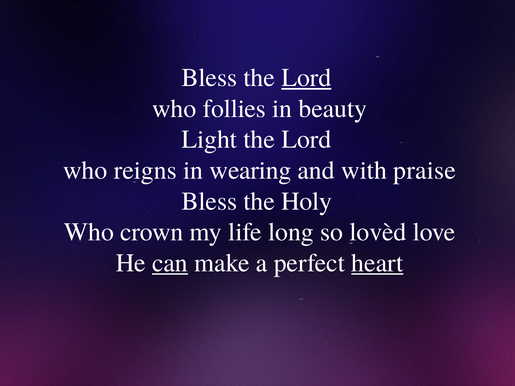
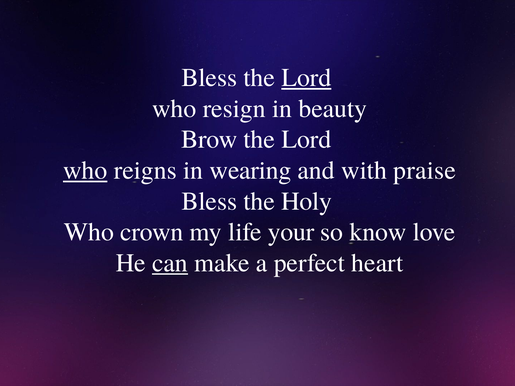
follies: follies -> resign (234, 109)
Light: Light -> Brow (209, 140)
who underline: none -> present (85, 170)
long: long -> your (291, 232)
lovèd: lovèd -> know (378, 232)
heart underline: present -> none (377, 263)
